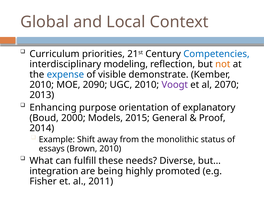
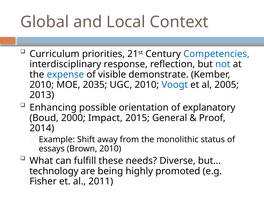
modeling: modeling -> response (126, 64)
not colour: orange -> blue (223, 64)
2090: 2090 -> 2035 (95, 85)
Voogt colour: purple -> blue (175, 85)
2070: 2070 -> 2005 (227, 85)
purpose: purpose -> possible (98, 108)
Models: Models -> Impact (105, 118)
integration: integration -> technology (54, 171)
